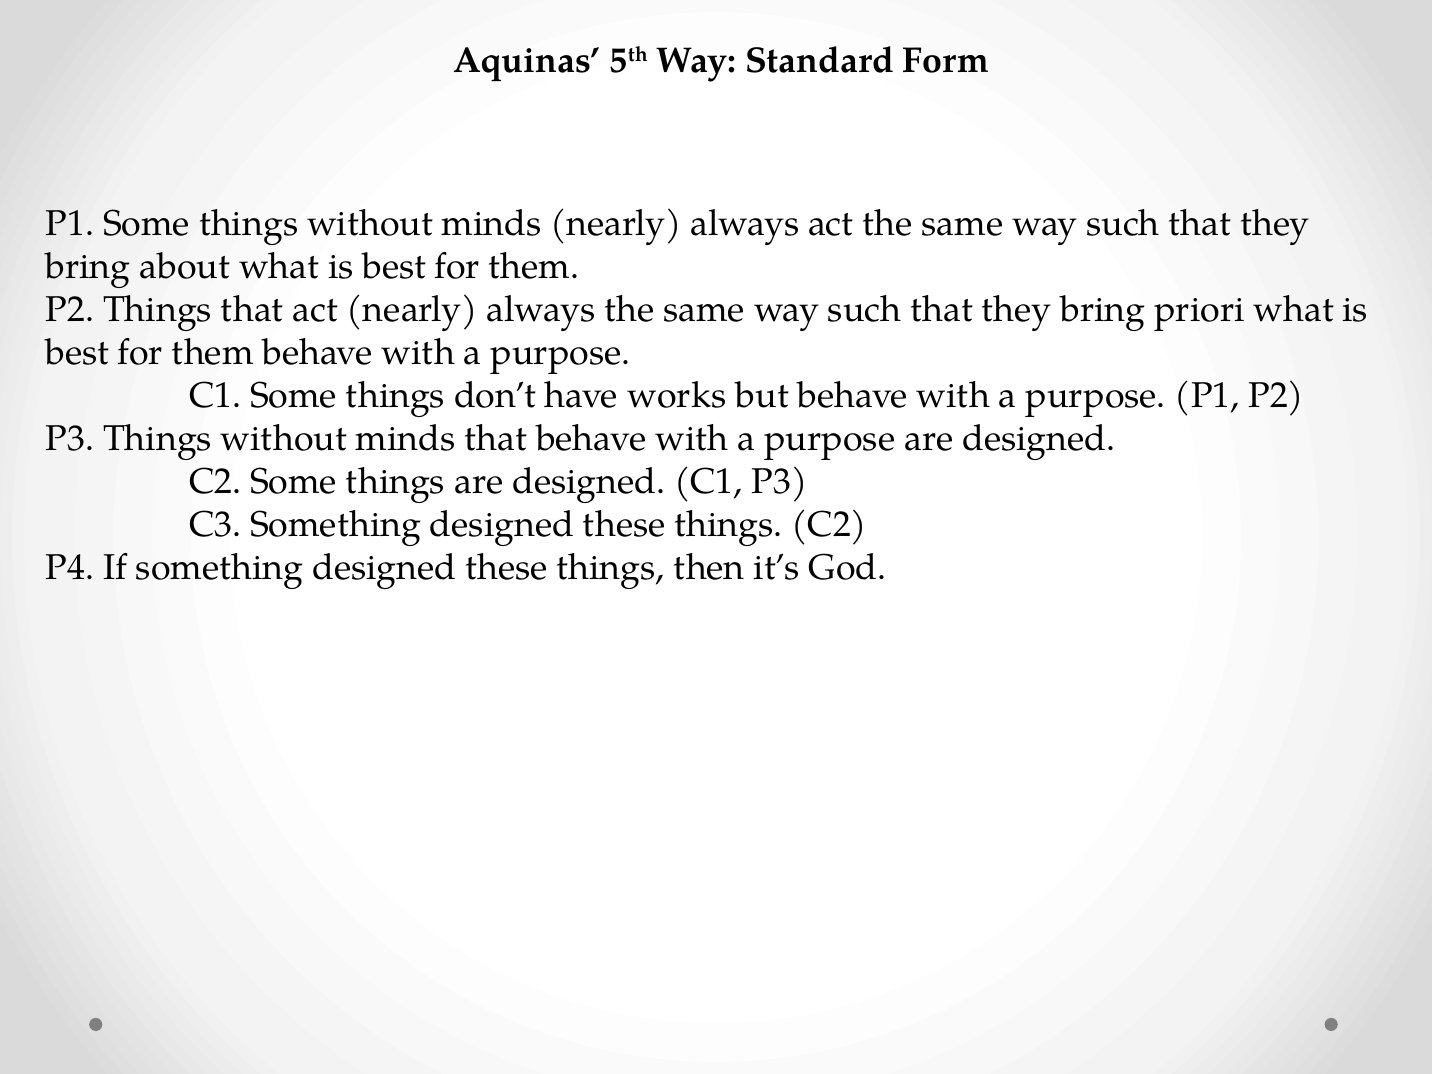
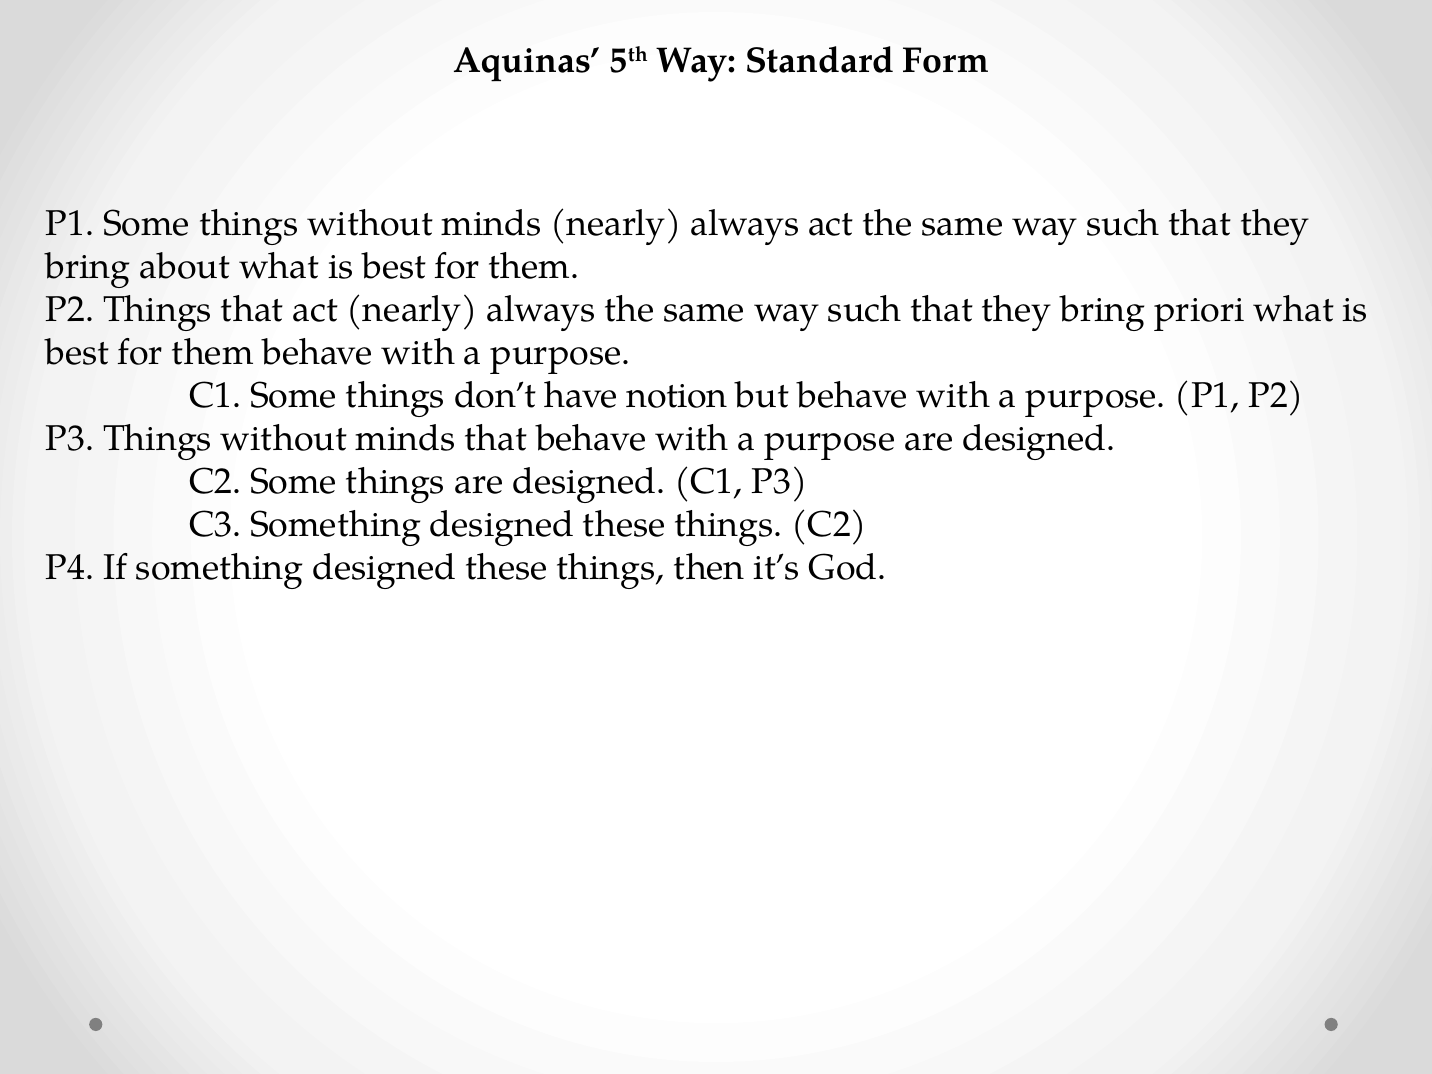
works: works -> notion (677, 396)
